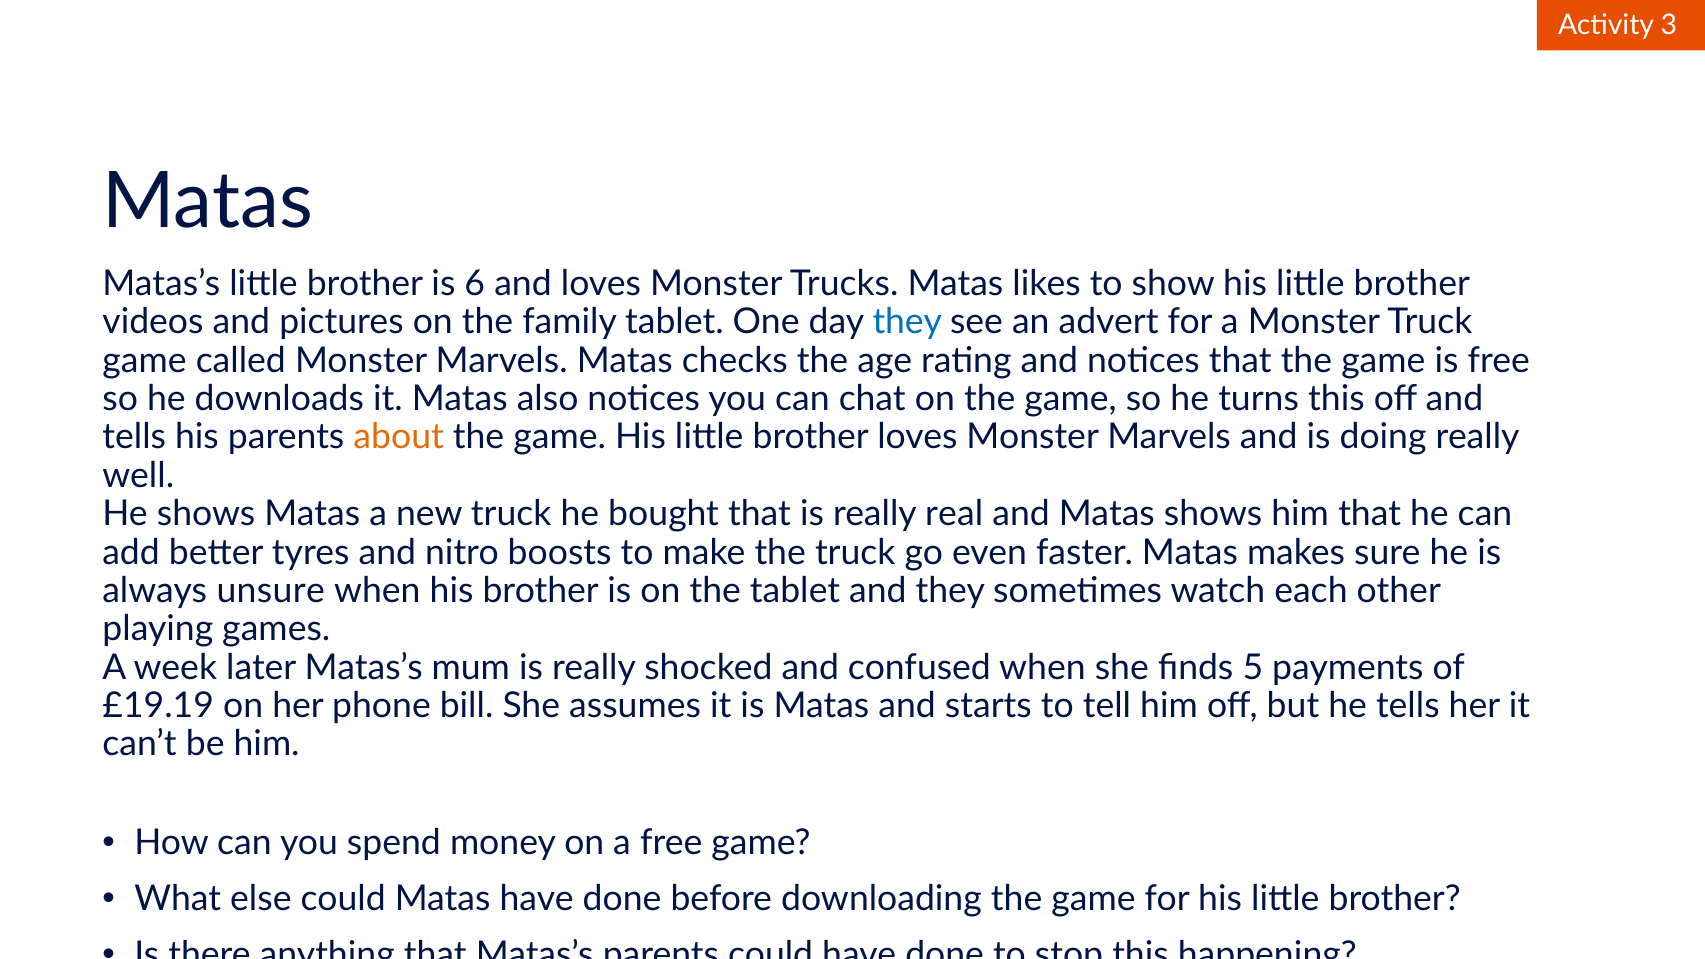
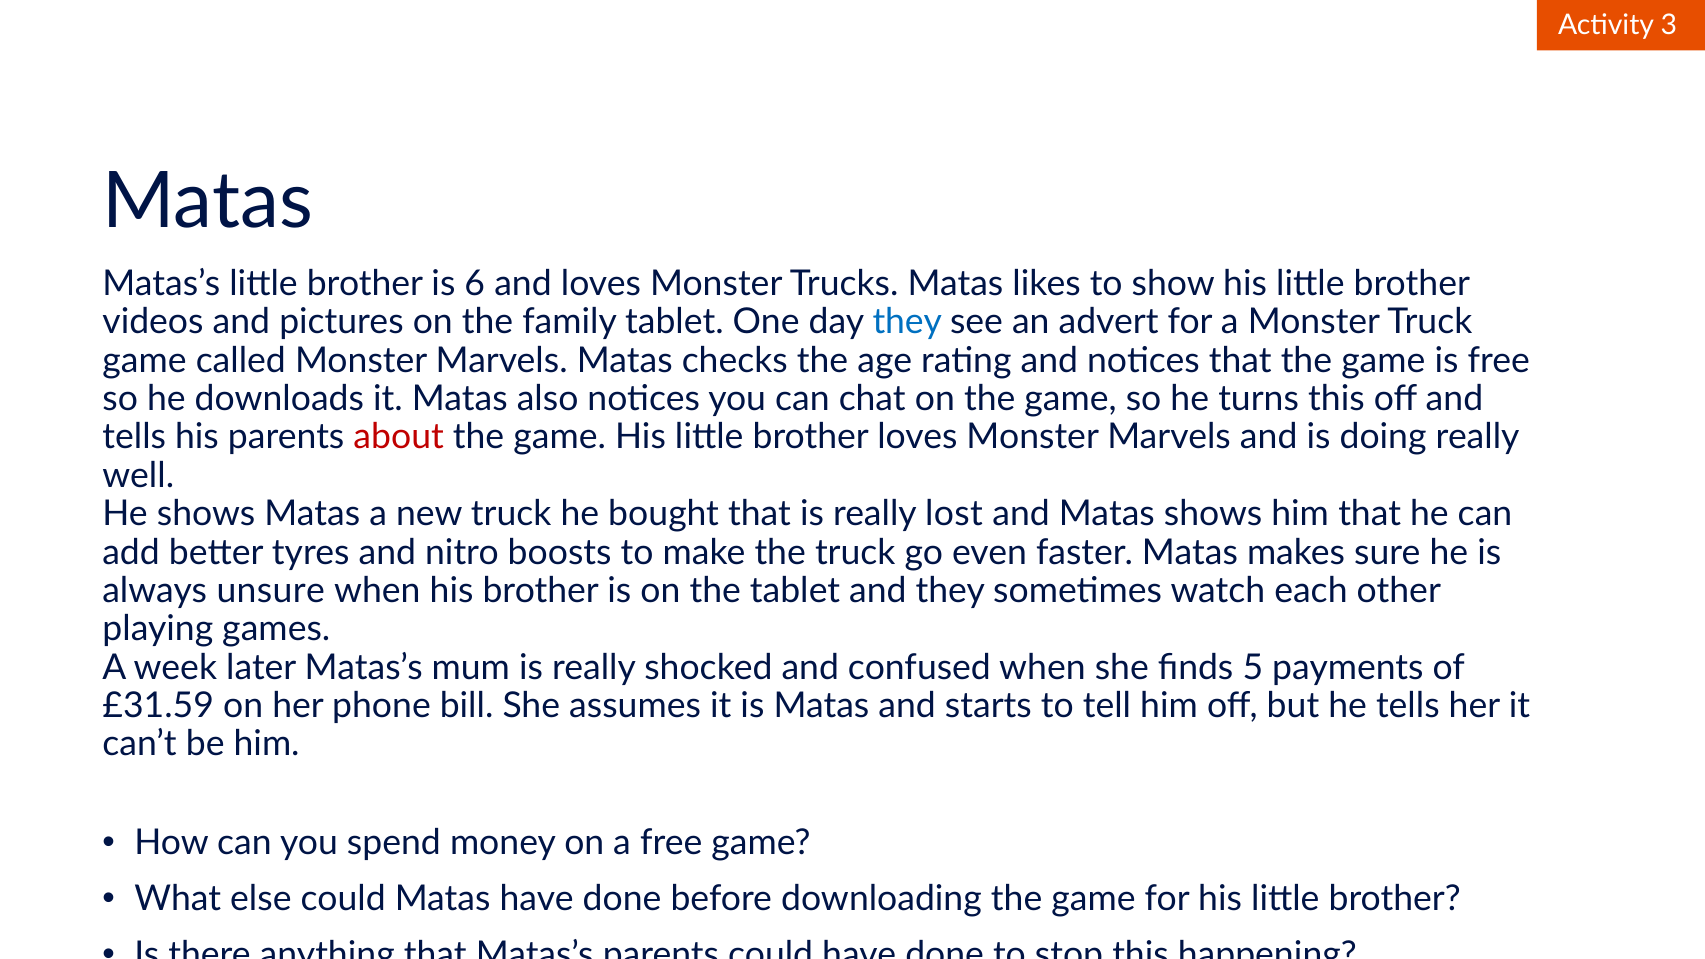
about colour: orange -> red (399, 437)
real: real -> lost (954, 514)
£19.19: £19.19 -> £31.59 (158, 706)
